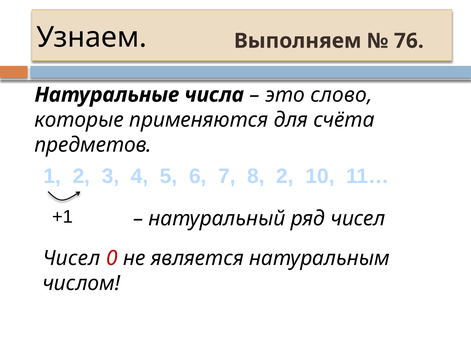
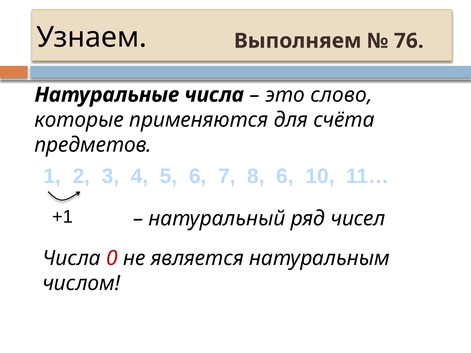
8 2: 2 -> 6 (285, 176)
Чисел: Чисел -> Числа (72, 258)
